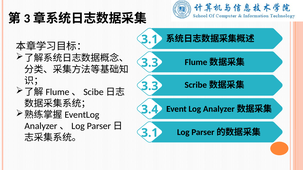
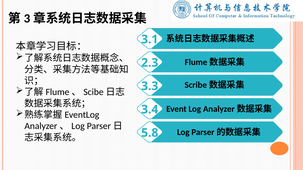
3.3: 3.3 -> 2.3 (150, 63)
3.1: 3.1 -> 5.8 (150, 133)
